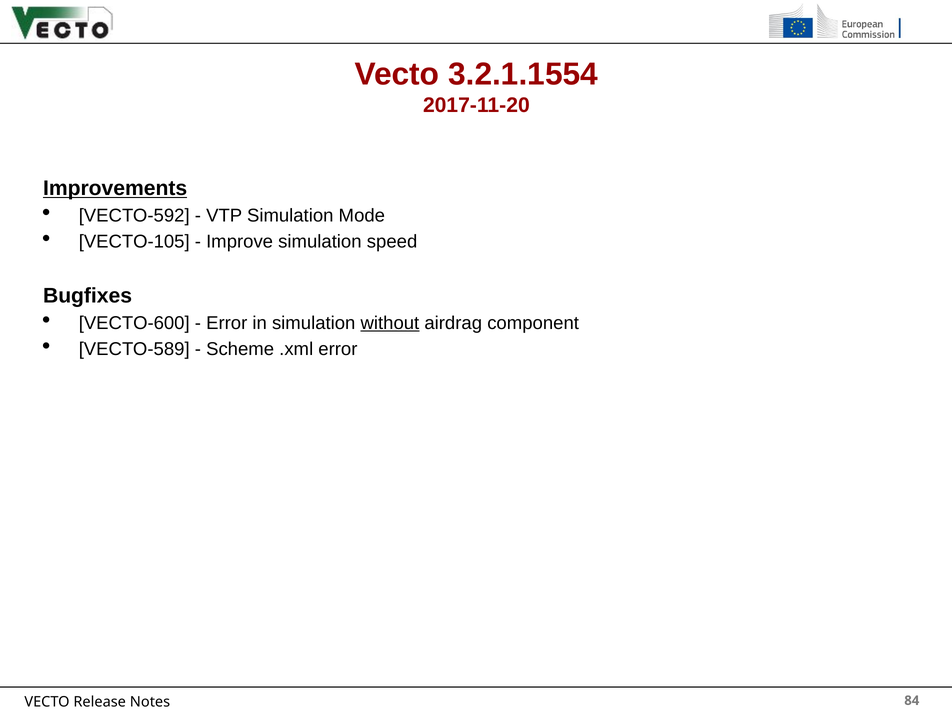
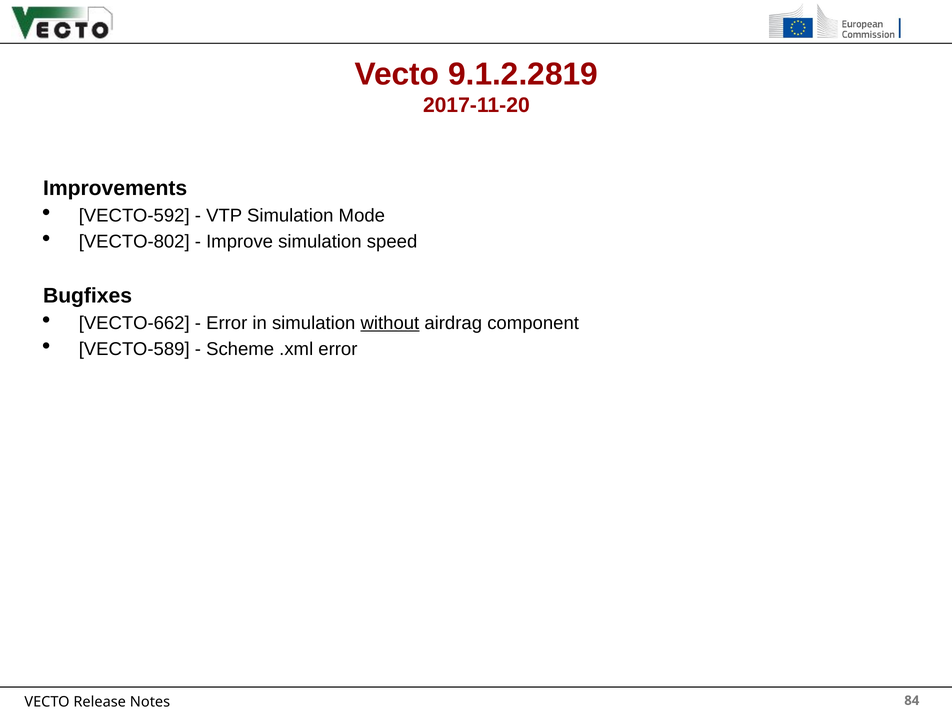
3.2.1.1554: 3.2.1.1554 -> 9.1.2.2819 (523, 74)
Improvements underline: present -> none (115, 188)
VECTO-105: VECTO-105 -> VECTO-802 (134, 242)
VECTO-600: VECTO-600 -> VECTO-662 (134, 323)
